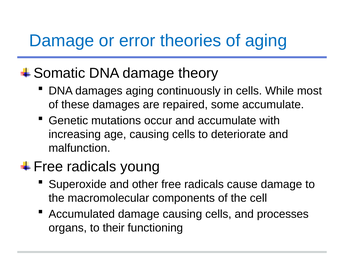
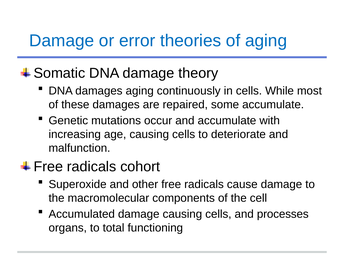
young: young -> cohort (140, 167)
their: their -> total (114, 228)
